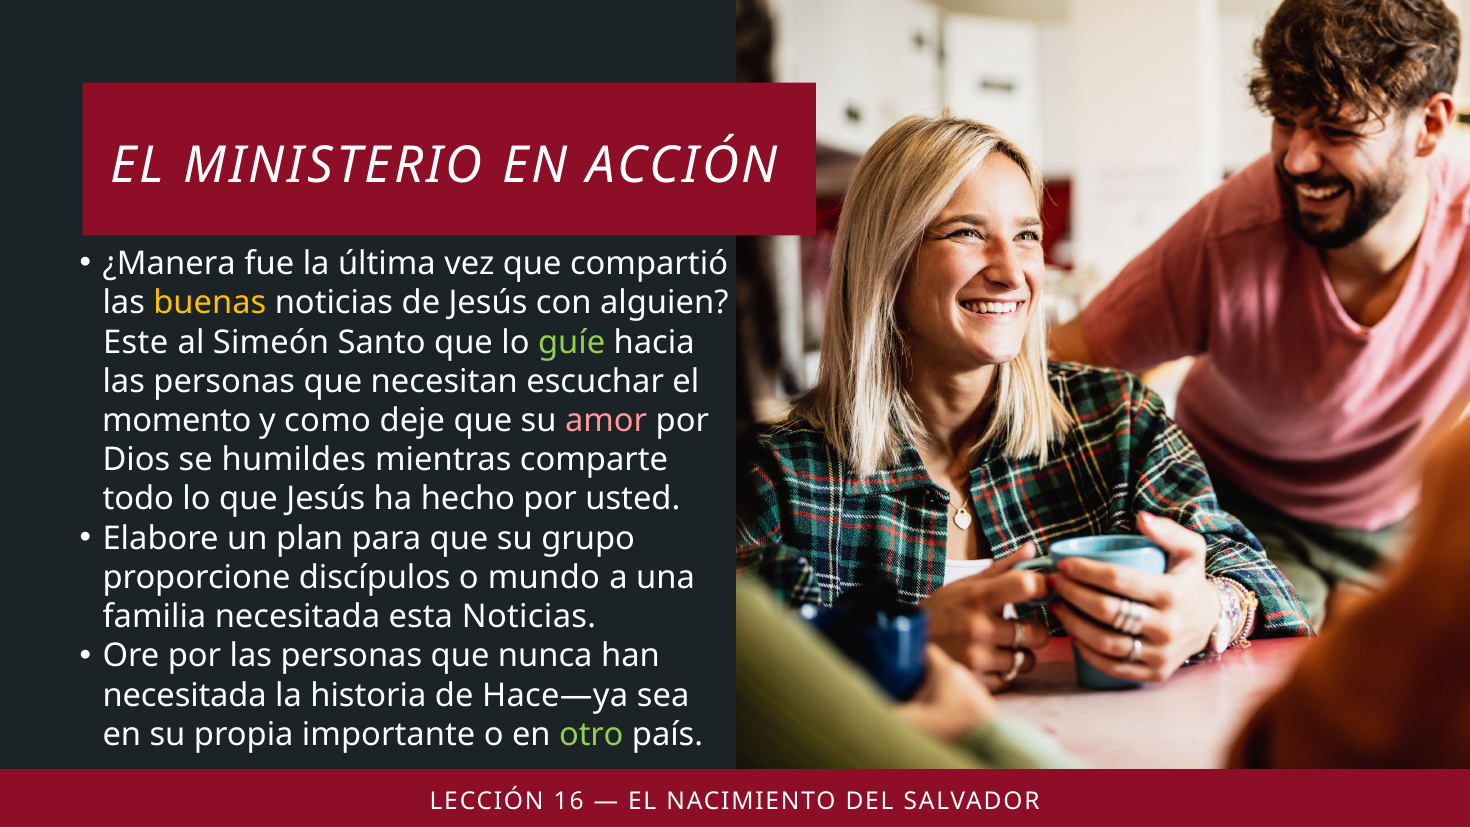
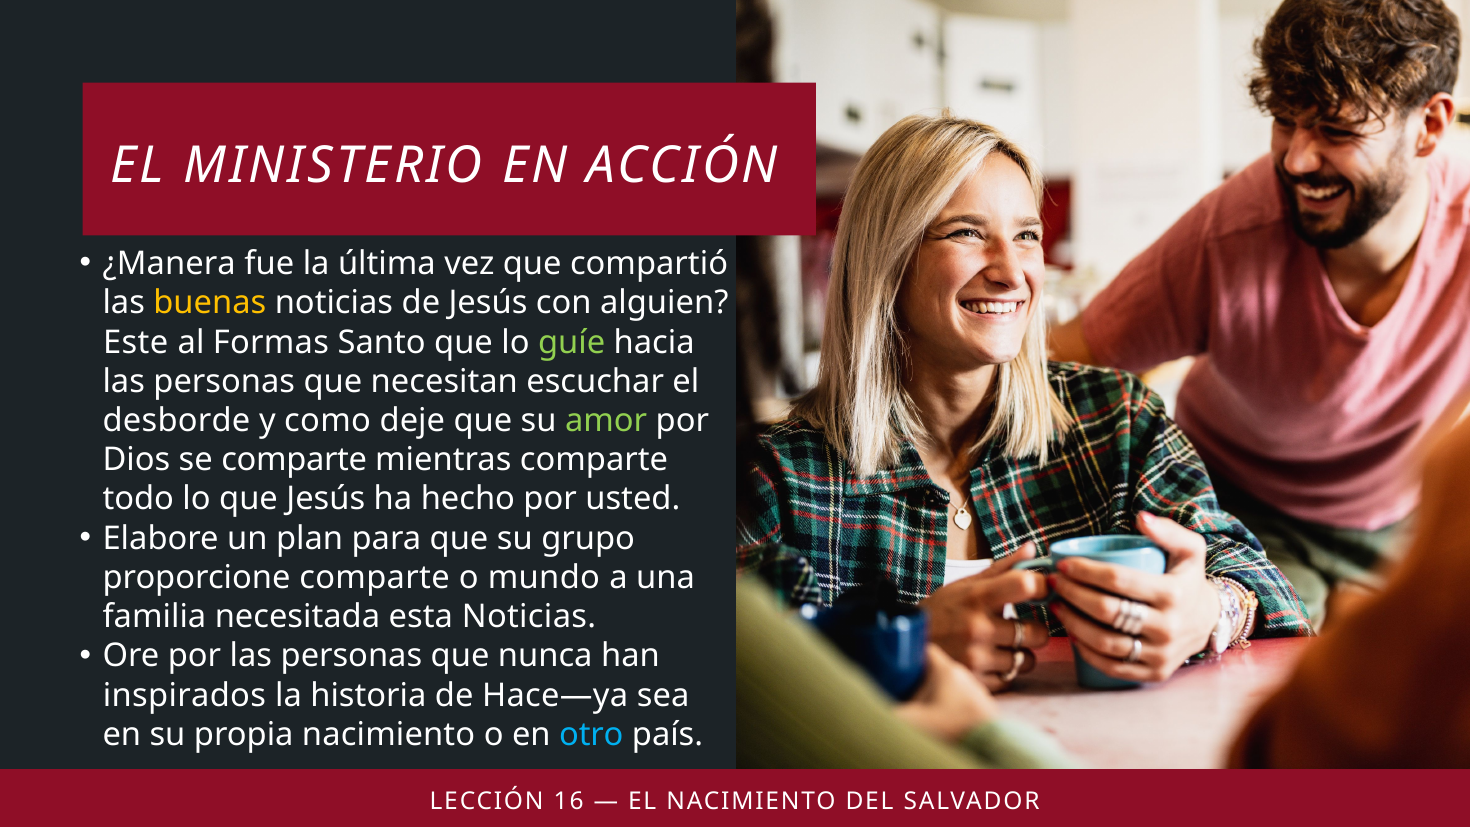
Simeón: Simeón -> Formas (271, 342)
momento: momento -> desborde (176, 421)
amor colour: pink -> light green (606, 421)
se humildes: humildes -> comparte (294, 460)
proporcione discípulos: discípulos -> comparte (375, 578)
necesitada: necesitada -> inspirados (184, 695)
propia importante: importante -> nacimiento (389, 734)
otro colour: light green -> light blue (591, 734)
